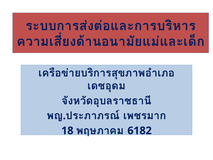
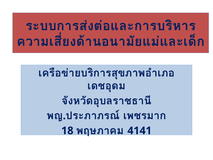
6182: 6182 -> 4141 (140, 130)
